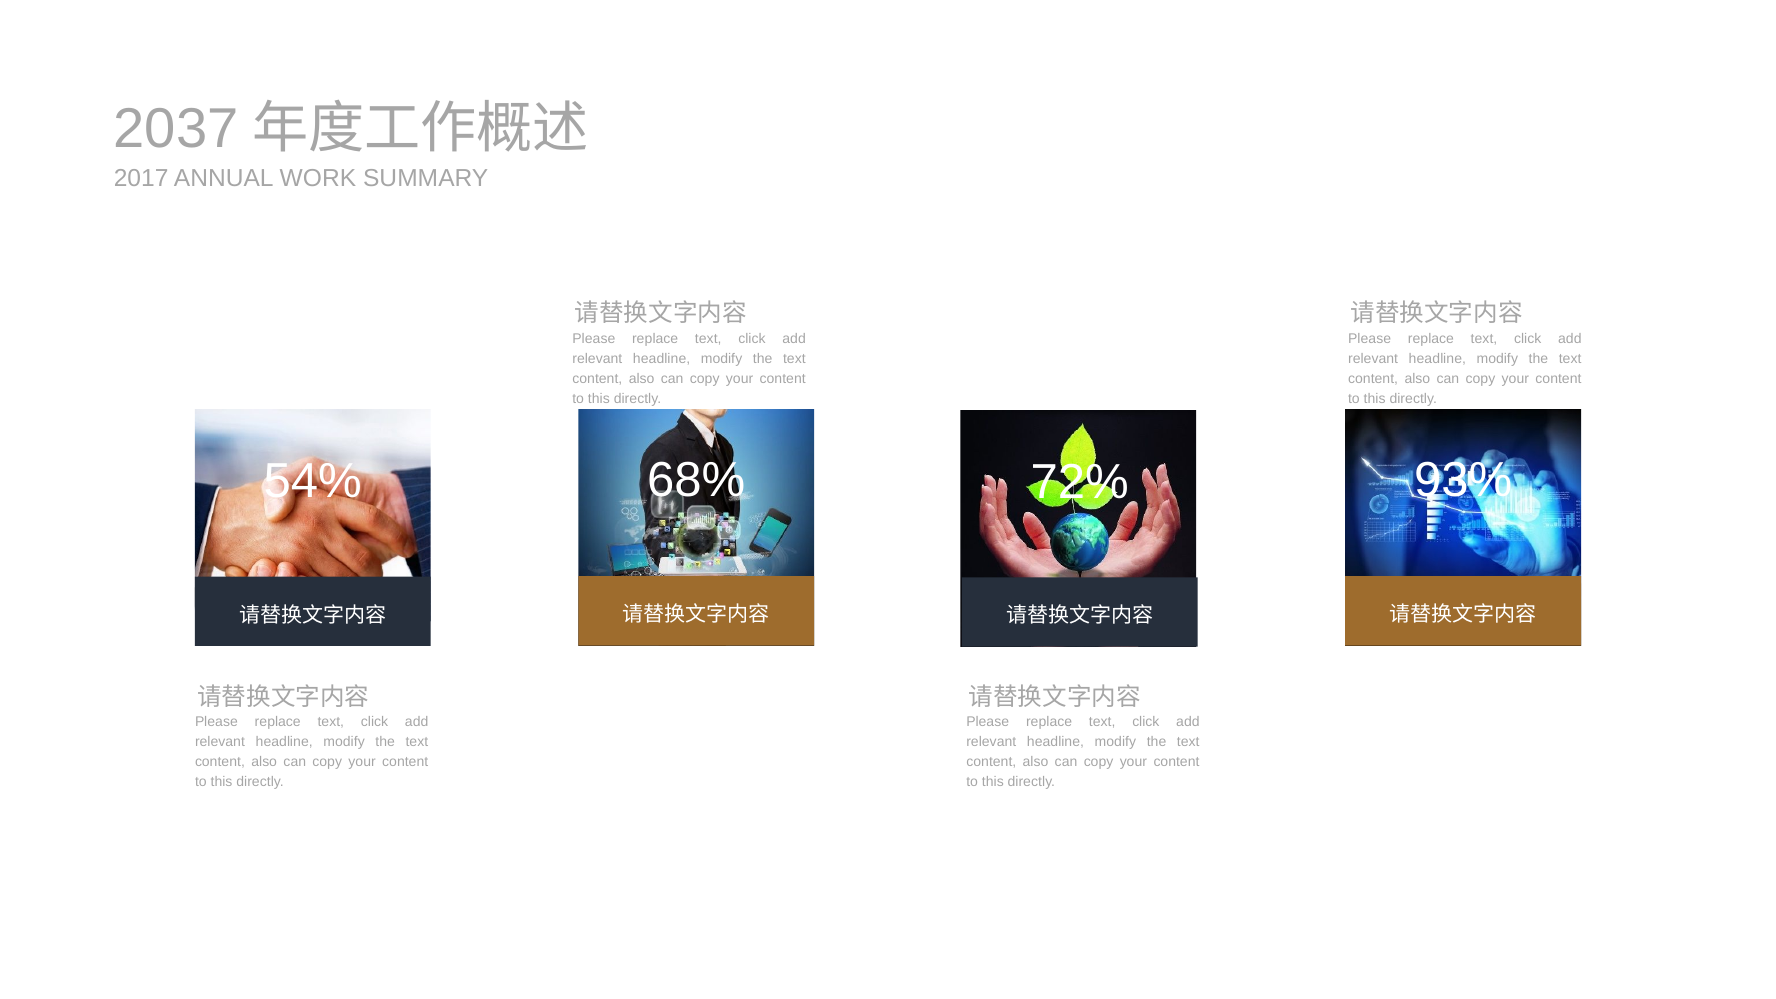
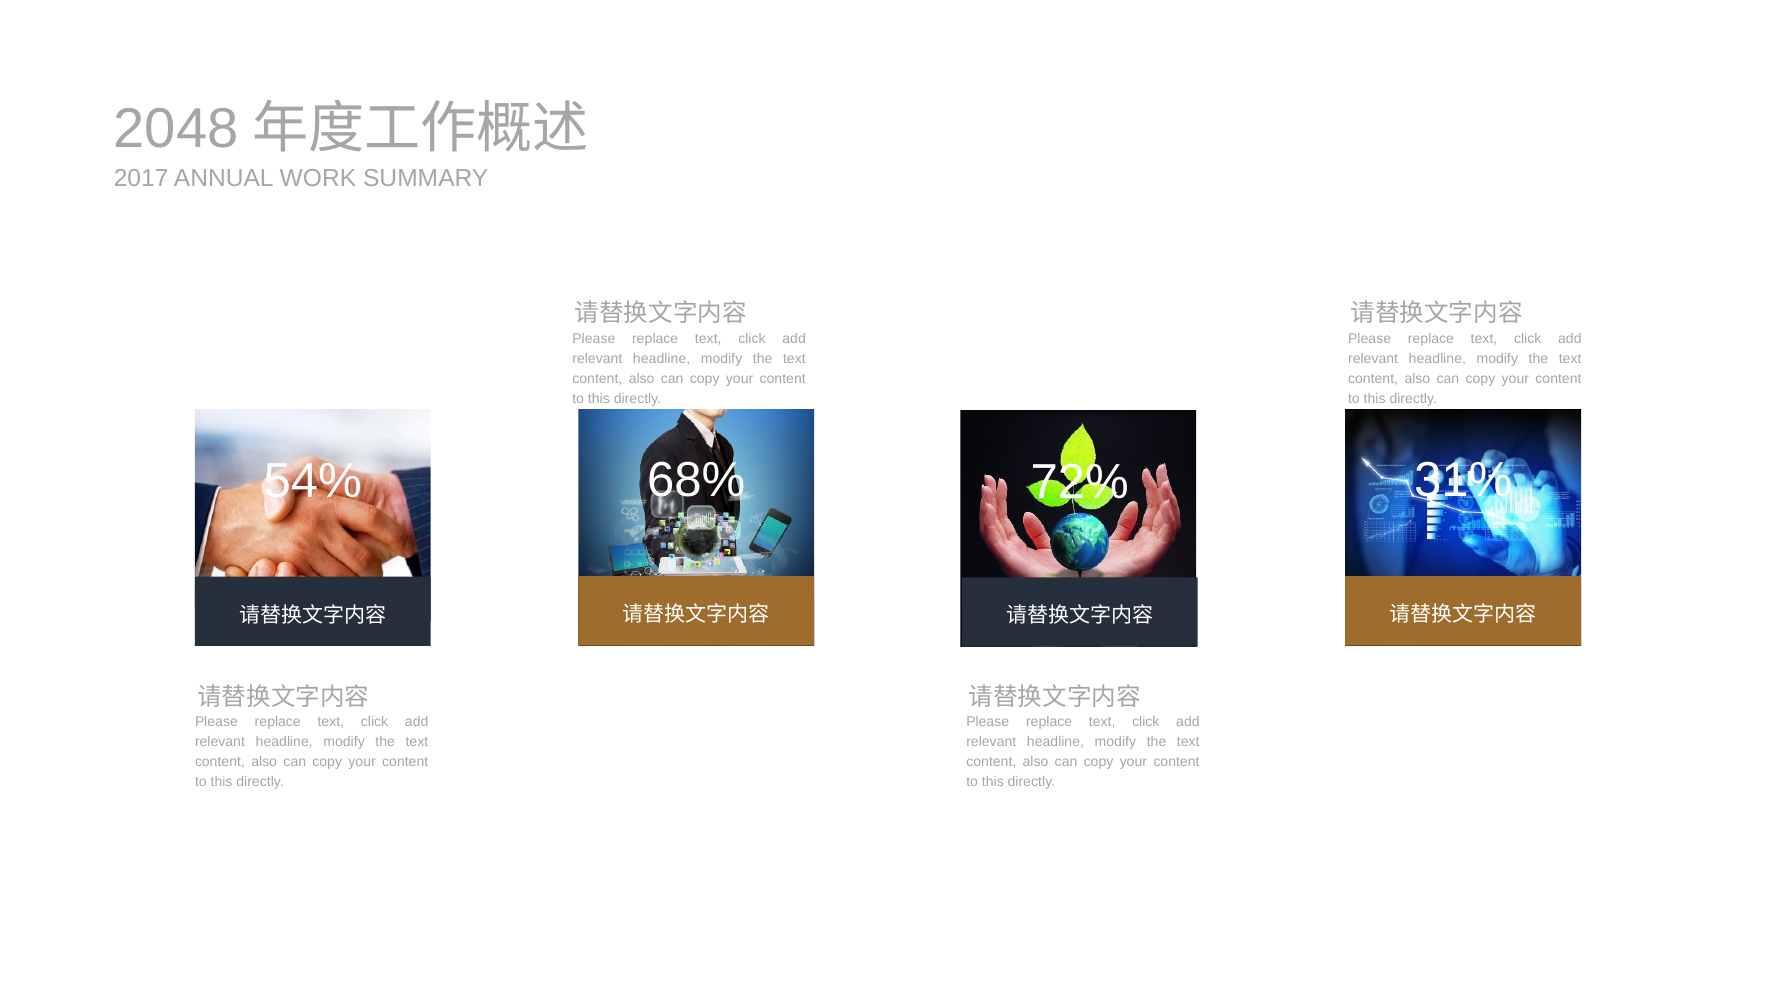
2037: 2037 -> 2048 (176, 129)
93%: 93% -> 31% (1463, 481)
